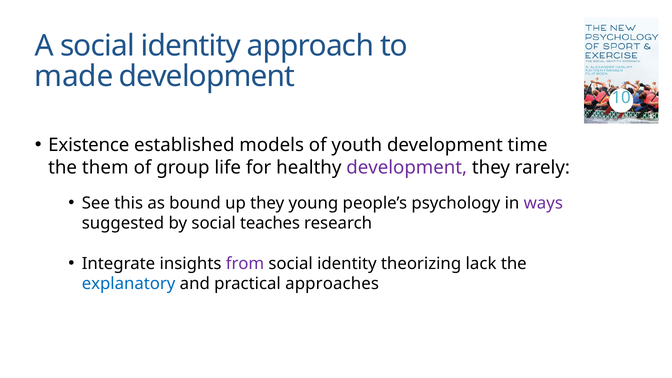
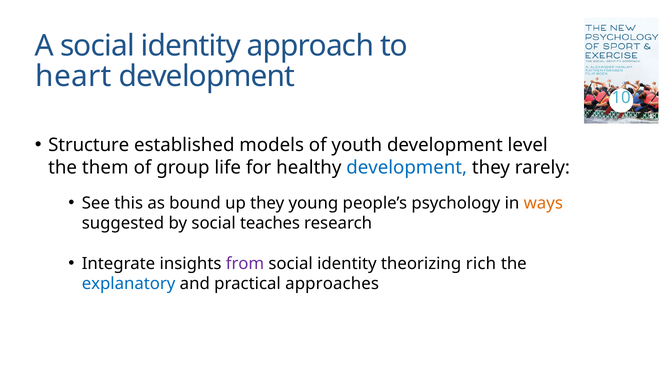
made: made -> heart (74, 76)
Existence: Existence -> Structure (89, 145)
time: time -> level (528, 145)
development colour: purple -> blue (407, 167)
ways colour: purple -> orange (543, 203)
lack: lack -> rich (481, 264)
